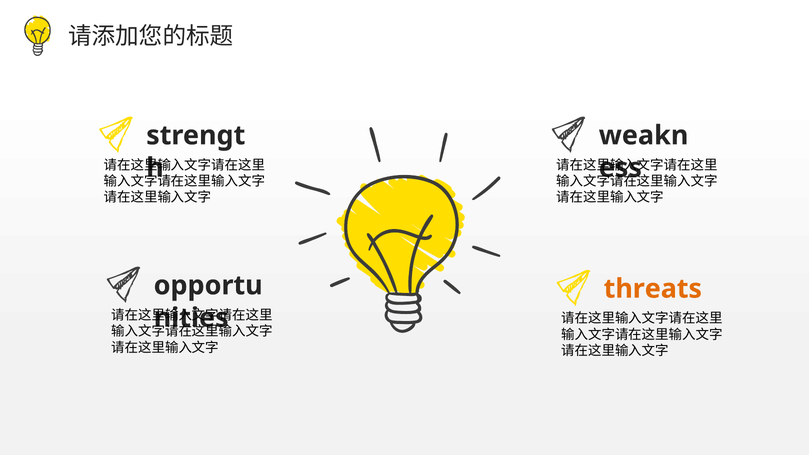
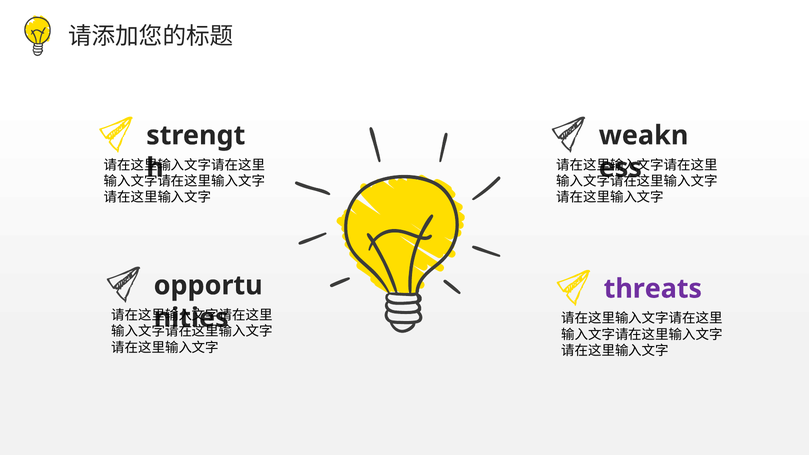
threats colour: orange -> purple (653, 289)
